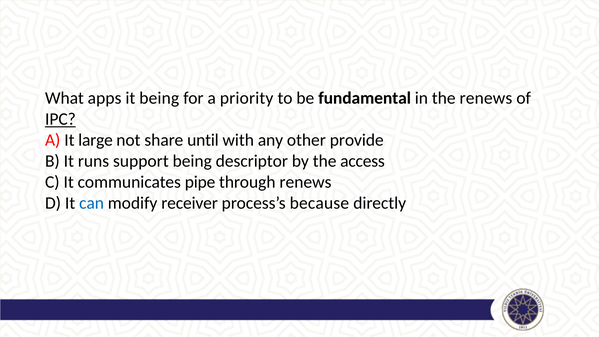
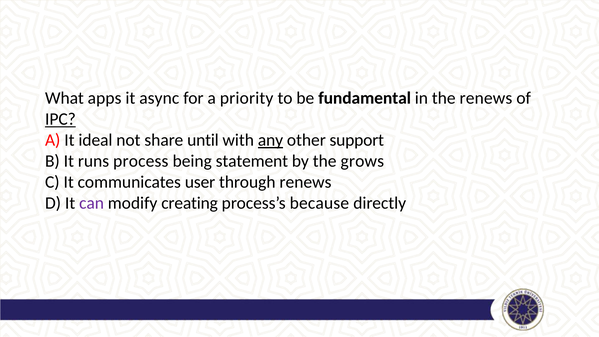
it being: being -> async (159, 98)
large: large -> ideal (95, 140)
any underline: none -> present (270, 140)
provide: provide -> support (357, 140)
support: support -> process (141, 161)
descriptor: descriptor -> statement (252, 161)
access: access -> grows (362, 161)
pipe: pipe -> user (200, 182)
can colour: blue -> purple (92, 203)
receiver: receiver -> creating (190, 203)
